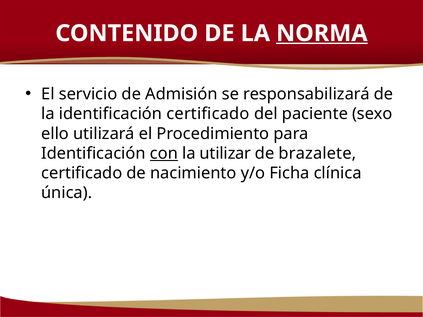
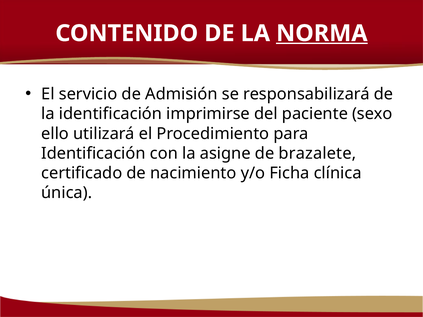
identificación certificado: certificado -> imprimirse (208, 114)
con underline: present -> none (164, 153)
utilizar: utilizar -> asigne (225, 153)
